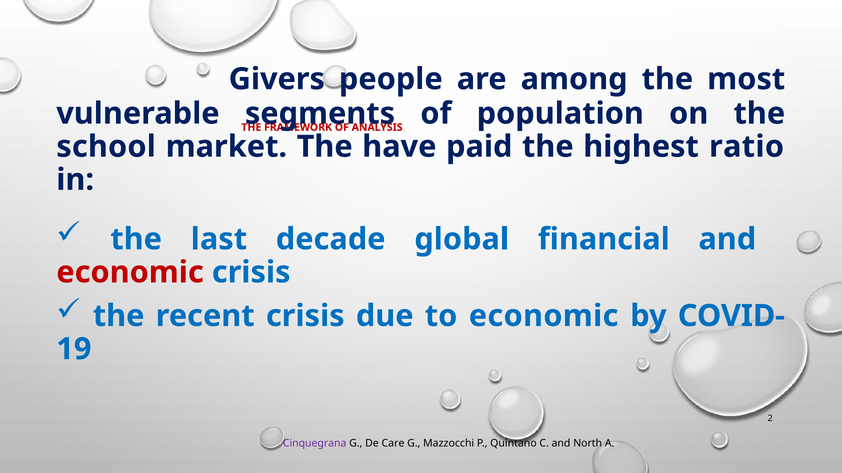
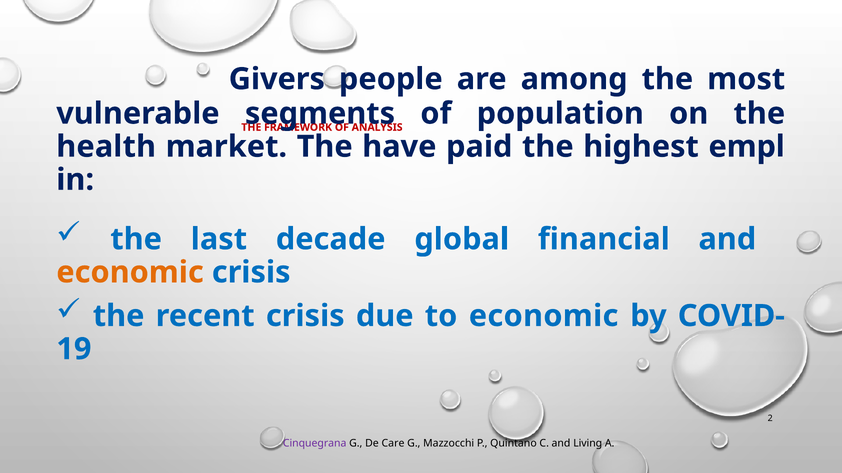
school: school -> health (106, 147)
ratio: ratio -> empl (747, 147)
economic colour: red -> orange (130, 273)
North: North -> Living (588, 444)
